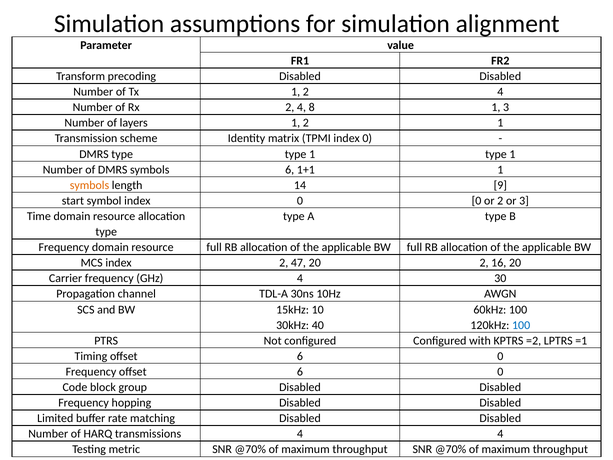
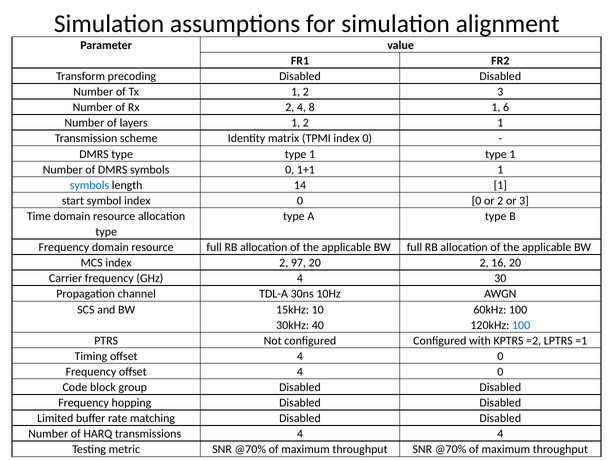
1 2 4: 4 -> 3 (500, 92)
1 3: 3 -> 6 (506, 107)
symbols 6: 6 -> 0 (290, 170)
symbols colour: orange -> blue (89, 185)
14 9: 9 -> 1 (500, 185)
47: 47 -> 97 (298, 263)
Timing offset 6: 6 -> 4 (300, 356)
Frequency offset 6: 6 -> 4 (300, 372)
